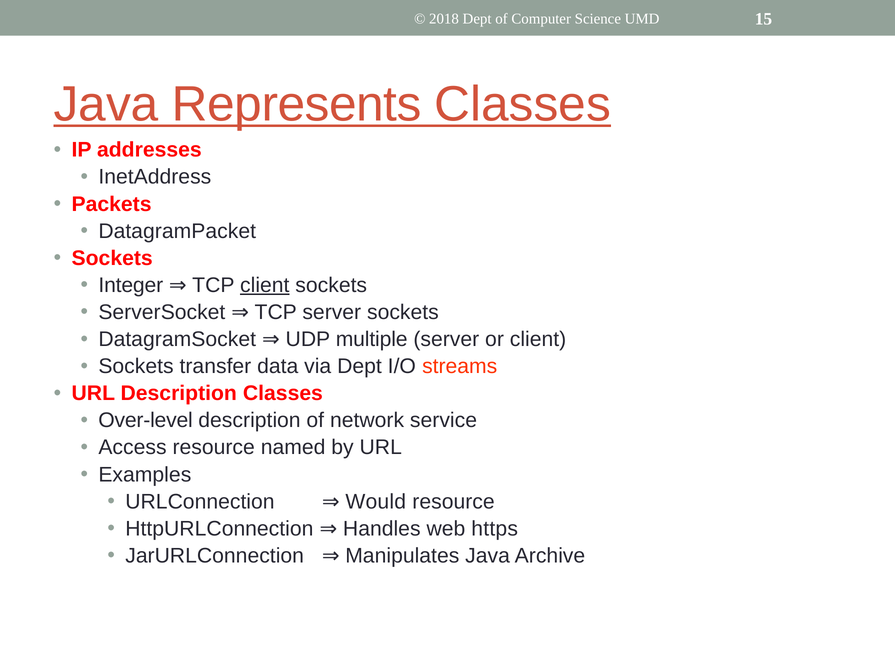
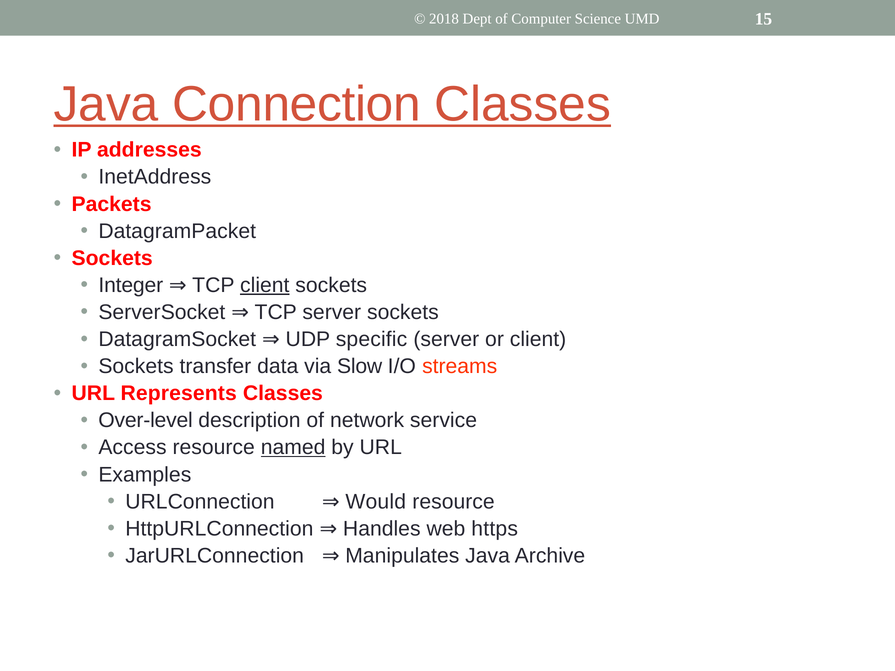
Represents: Represents -> Connection (297, 104)
multiple: multiple -> specific (372, 339)
via Dept: Dept -> Slow (360, 366)
URL Description: Description -> Represents (179, 394)
named underline: none -> present (293, 448)
